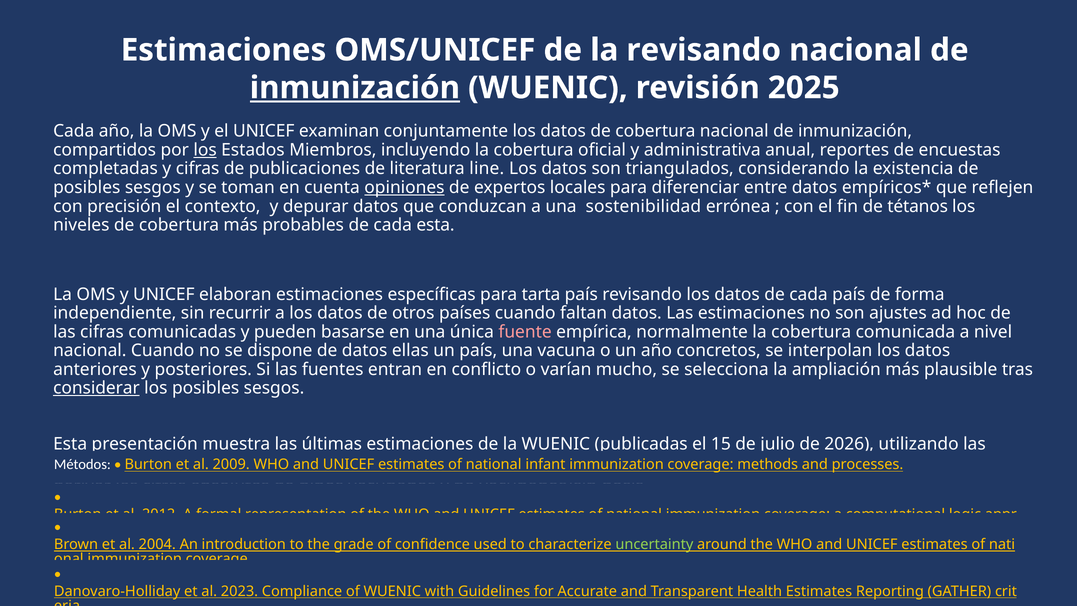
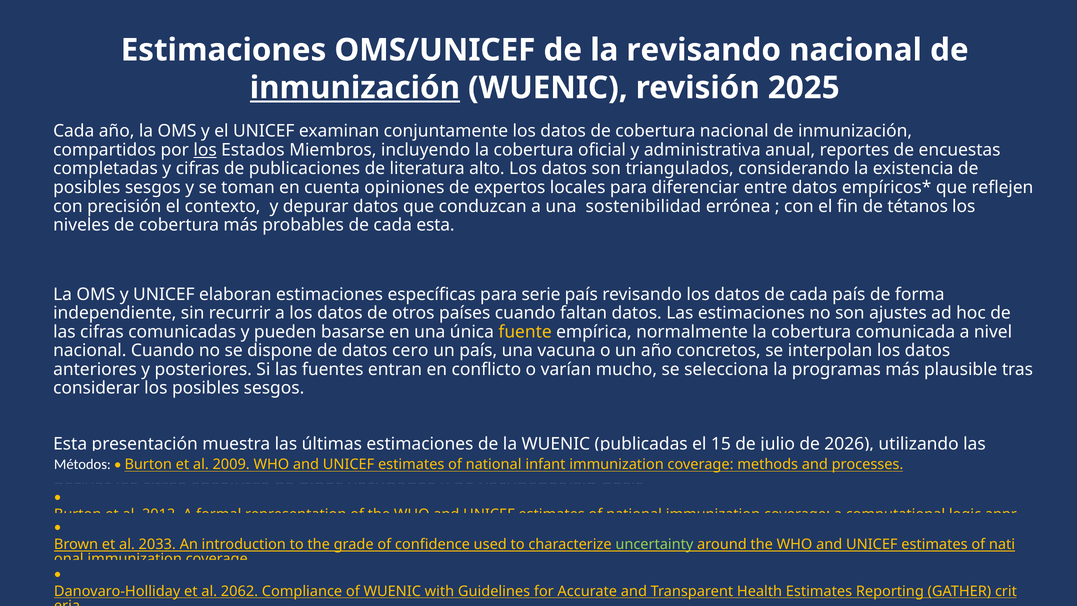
line: line -> alto (487, 169)
opiniones underline: present -> none (404, 187)
tarta: tarta -> serie (541, 294)
fuente colour: pink -> yellow (525, 332)
ellas: ellas -> cero (410, 351)
ampliación: ampliación -> programas (836, 369)
considerar underline: present -> none (96, 388)
2004: 2004 -> 2033 (157, 544)
2023: 2023 -> 2062 (239, 591)
